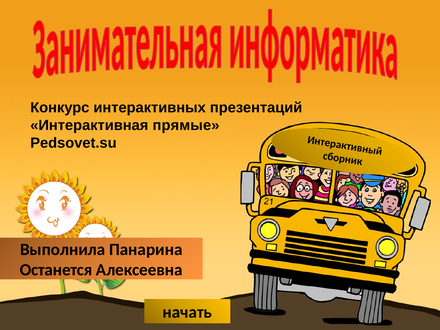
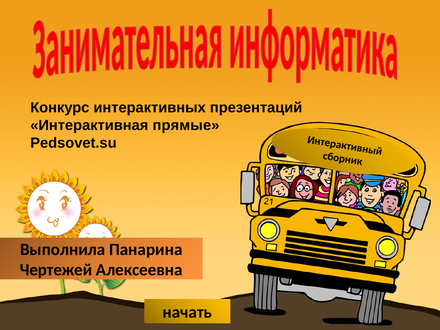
Останется: Останется -> Чертежей (56, 270)
